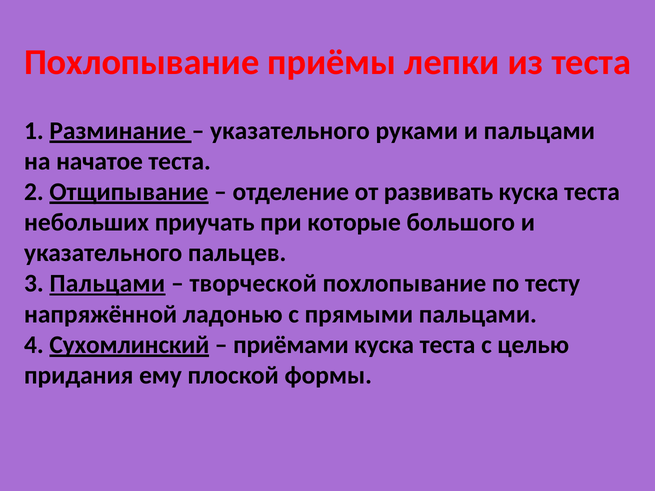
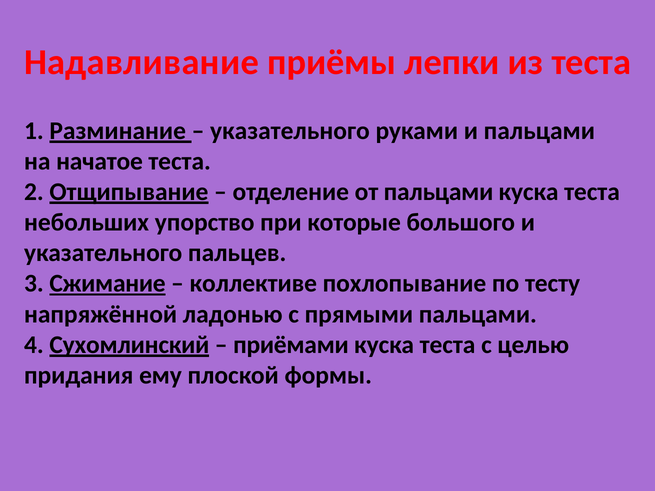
Похлопывание: Похлопывание -> Надавливание (141, 62)
от развивать: развивать -> пальцами (439, 192)
приучать: приучать -> упорство (205, 223)
3 Пальцами: Пальцами -> Сжимание (108, 284)
творческой: творческой -> коллективе (253, 284)
